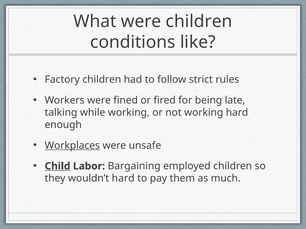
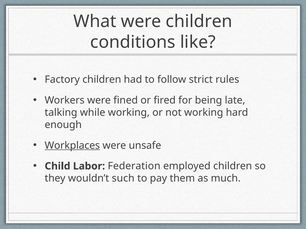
Child underline: present -> none (58, 166)
Bargaining: Bargaining -> Federation (134, 166)
wouldn’t hard: hard -> such (123, 179)
